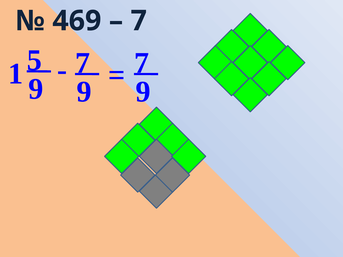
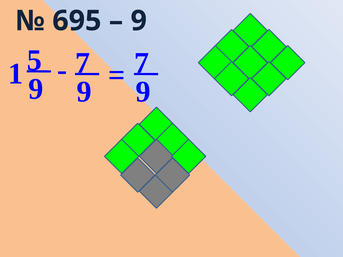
469: 469 -> 695 (77, 21)
7: 7 -> 9 (139, 21)
